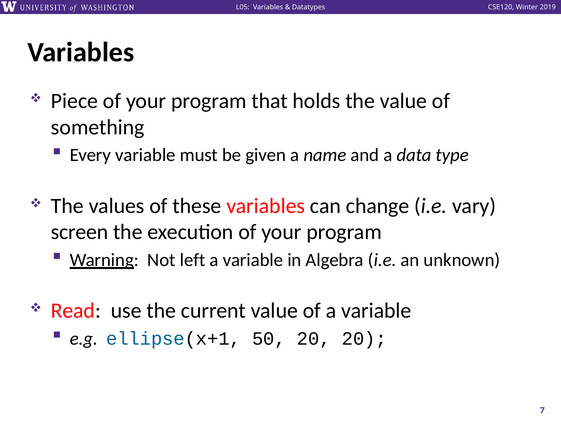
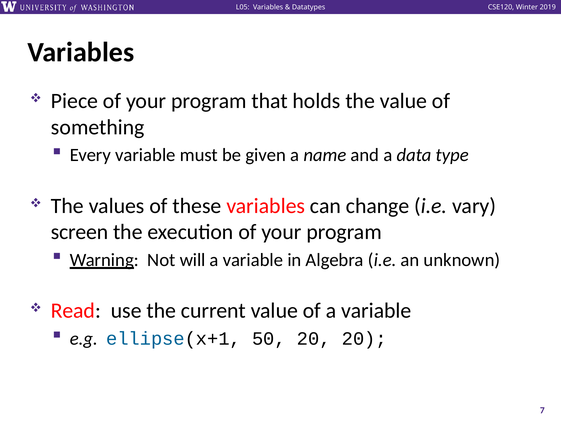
left: left -> will (193, 260)
